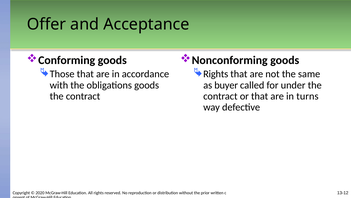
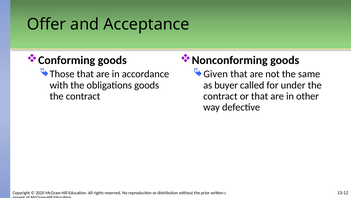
Rights: Rights -> Given (216, 74)
turns: turns -> other (308, 96)
